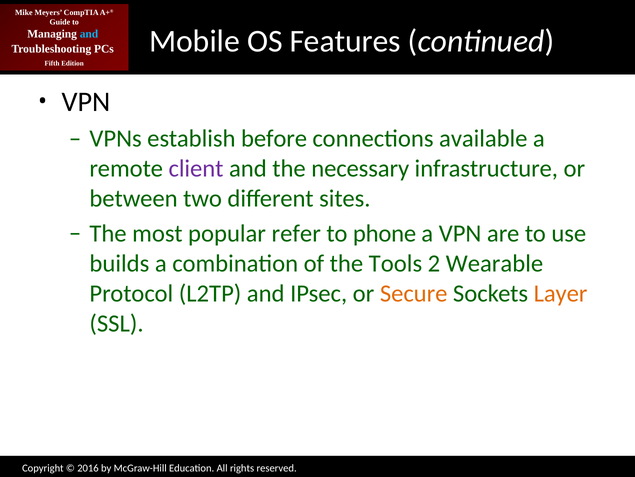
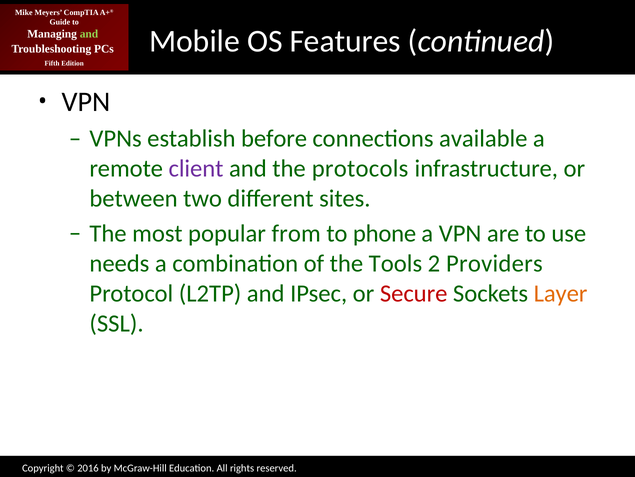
and colour: light blue -> light green (89, 34)
necessary: necessary -> protocols (360, 168)
refer: refer -> from (296, 233)
builds: builds -> needs (119, 263)
Wearable: Wearable -> Providers (494, 263)
Secure colour: orange -> red (414, 293)
